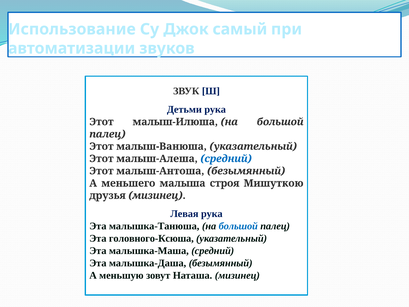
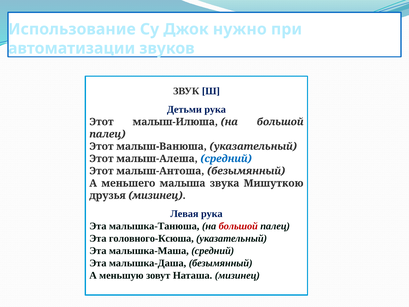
самый: самый -> нужно (240, 29)
строя: строя -> звука (225, 183)
большой colour: blue -> red (238, 226)
